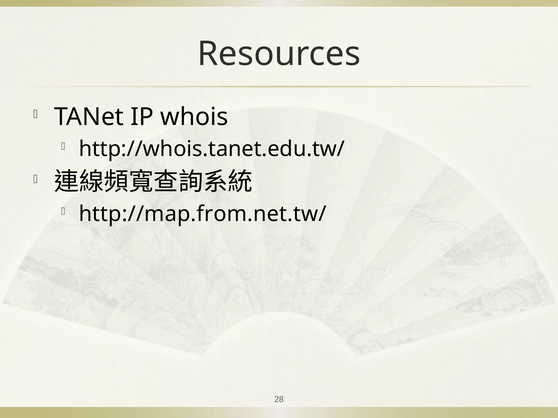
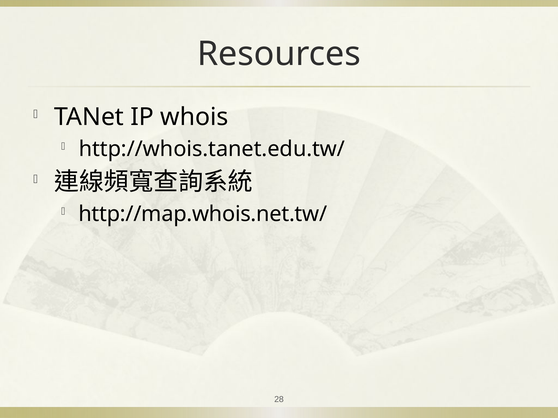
http://map.from.net.tw/: http://map.from.net.tw/ -> http://map.whois.net.tw/ (203, 214)
